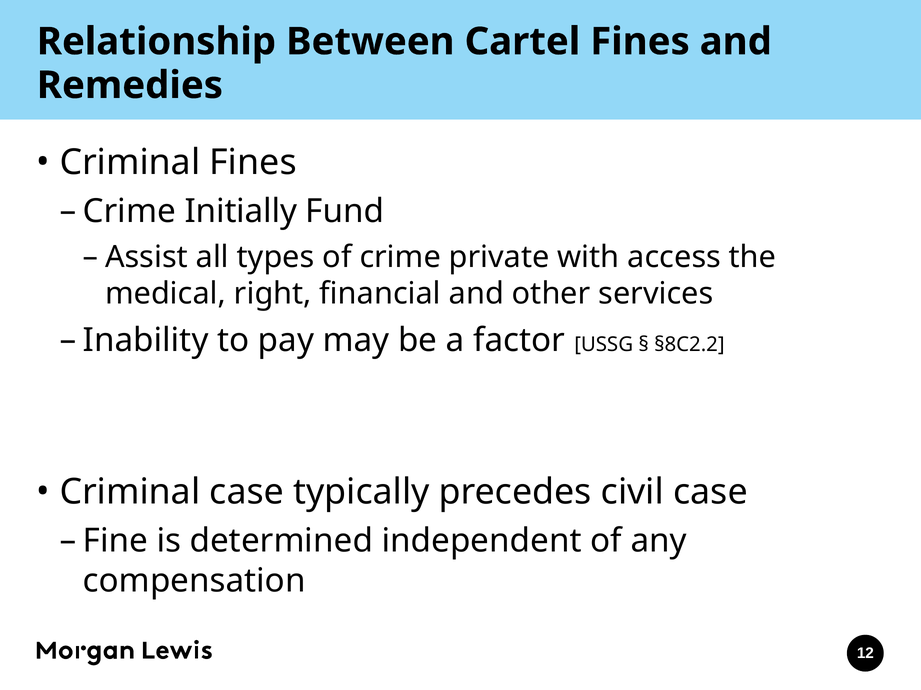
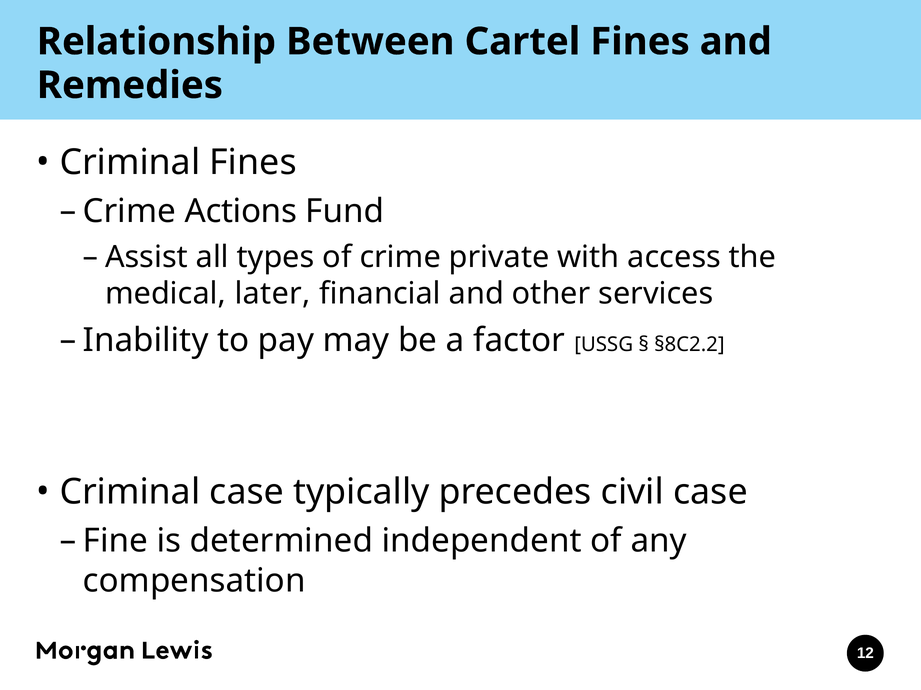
Initially: Initially -> Actions (241, 211)
right: right -> later (273, 294)
